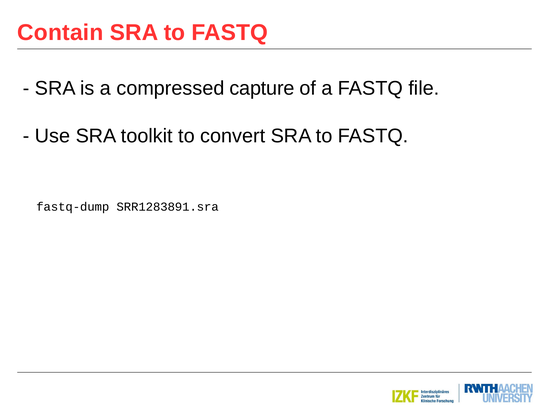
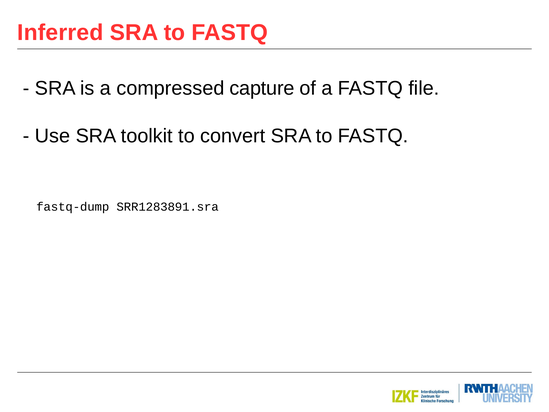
Contain: Contain -> Inferred (60, 33)
